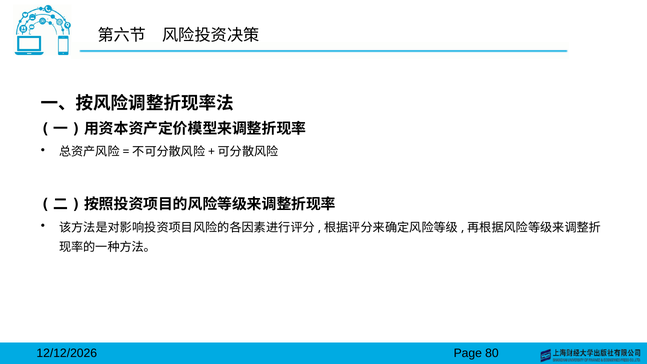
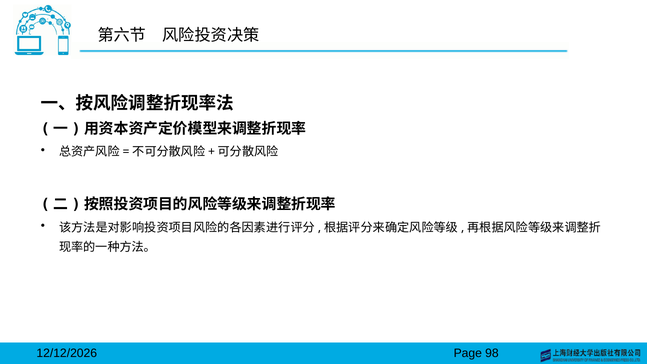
80: 80 -> 98 (492, 353)
